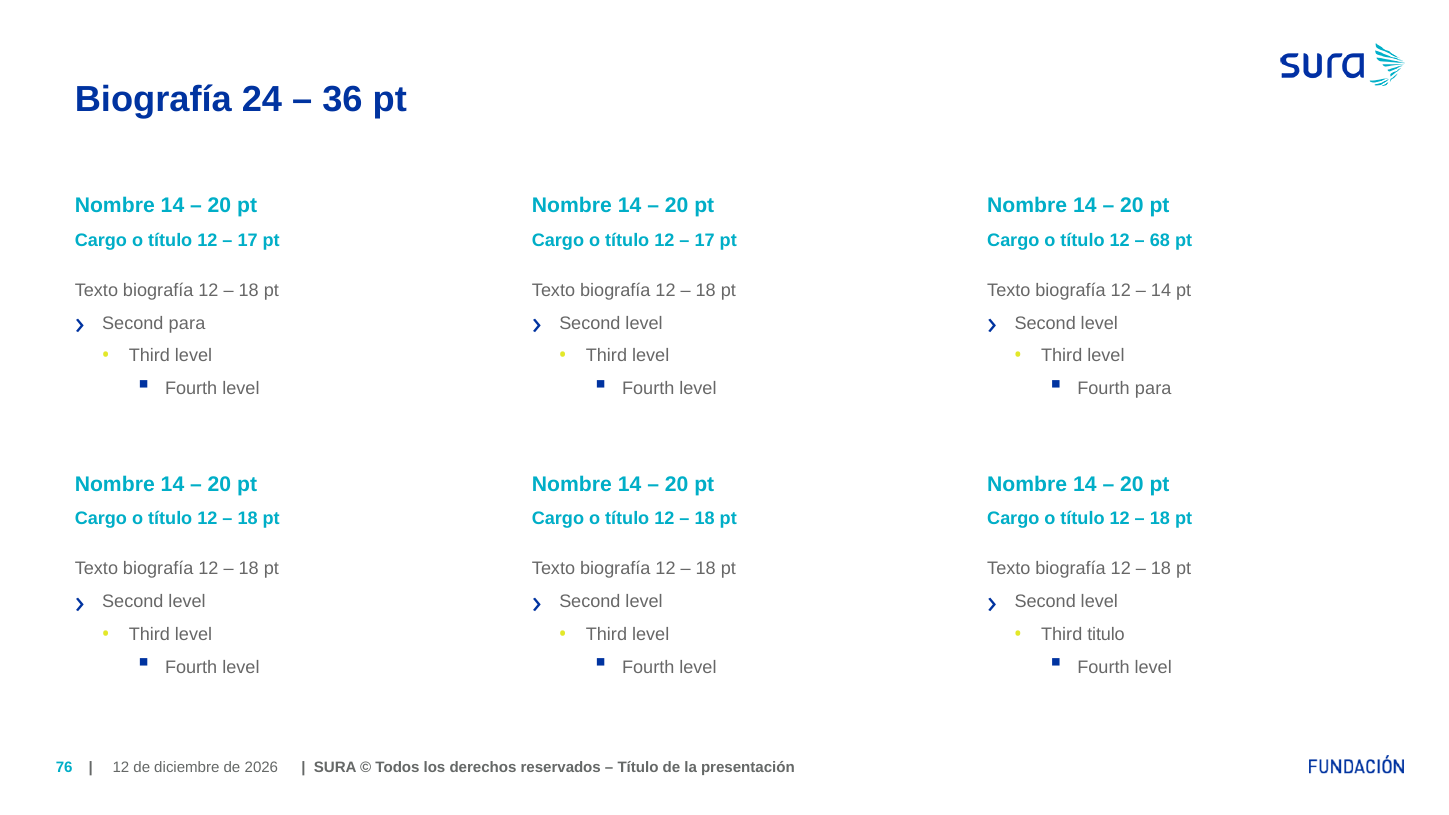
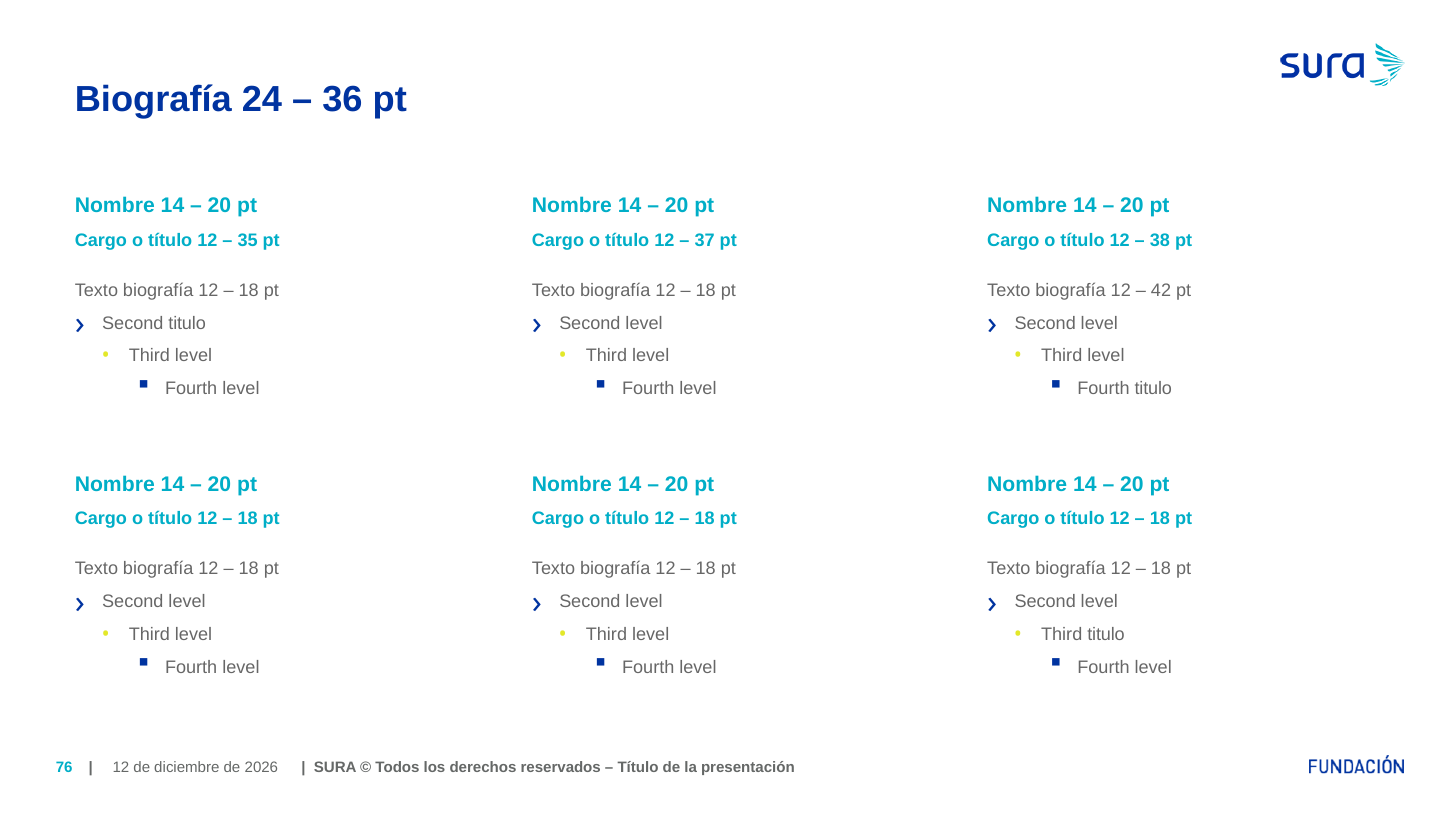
17: 17 -> 35 (248, 240)
17: 17 -> 37 (705, 240)
68: 68 -> 38 (1160, 240)
14: 14 -> 42 (1161, 290)
Second para: para -> titulo (187, 323)
Fourth para: para -> titulo (1153, 389)
